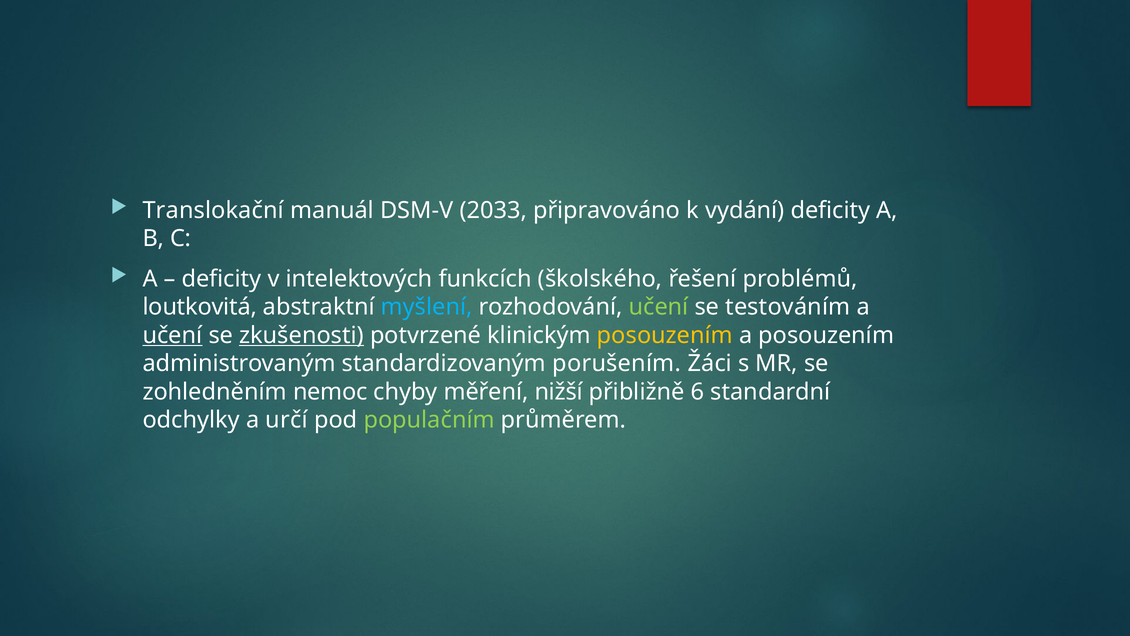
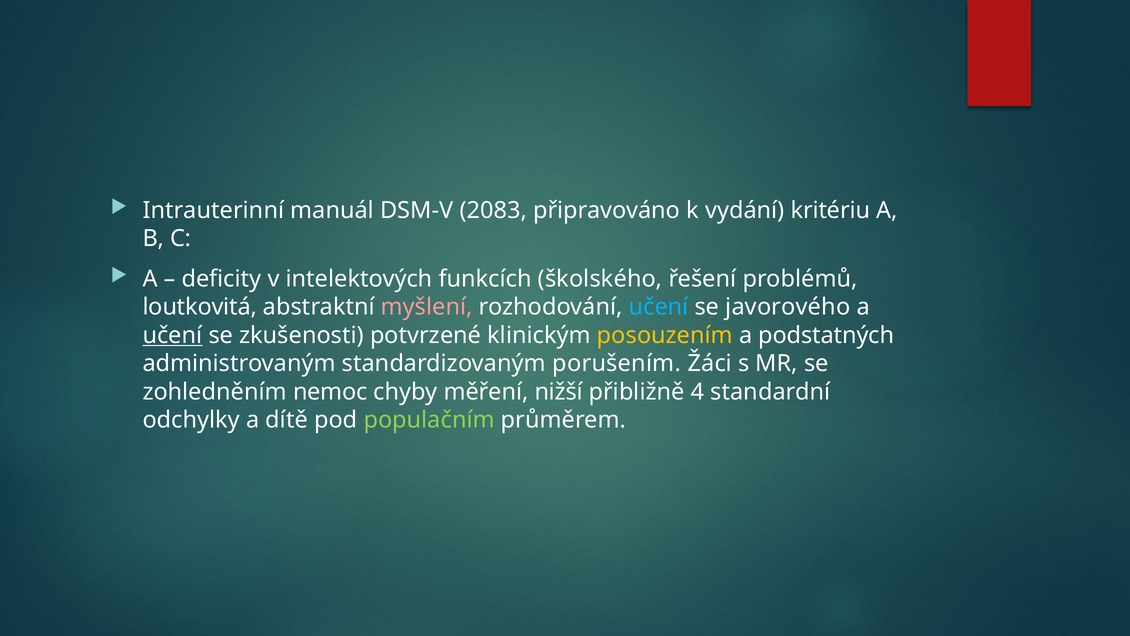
Translokační: Translokační -> Intrauterinní (213, 210)
2033: 2033 -> 2083 (493, 210)
vydání deficity: deficity -> kritériu (830, 210)
myšlení colour: light blue -> pink (427, 307)
učení colour: light green -> light blue (659, 307)
testováním: testováním -> javorového (788, 307)
zkušenosti underline: present -> none (301, 335)
a posouzením: posouzením -> podstatných (826, 335)
6: 6 -> 4 (698, 392)
určí: určí -> dítě (287, 420)
